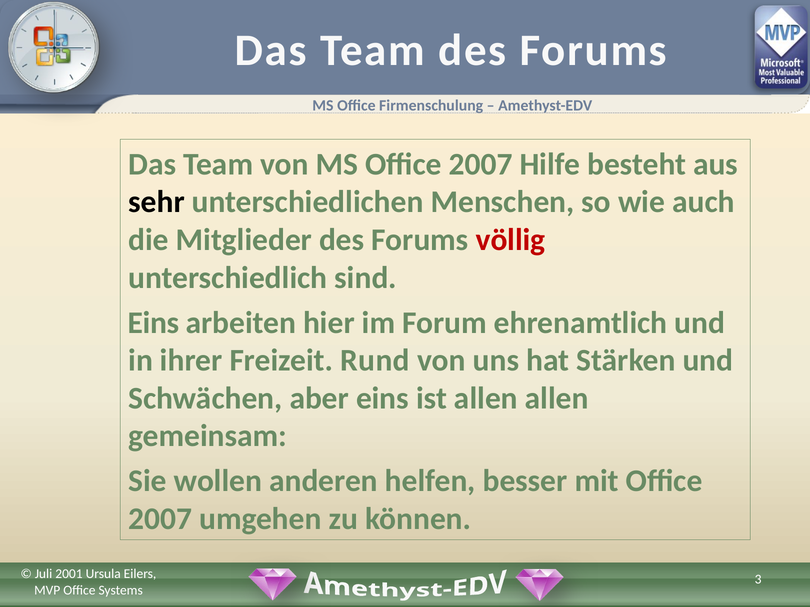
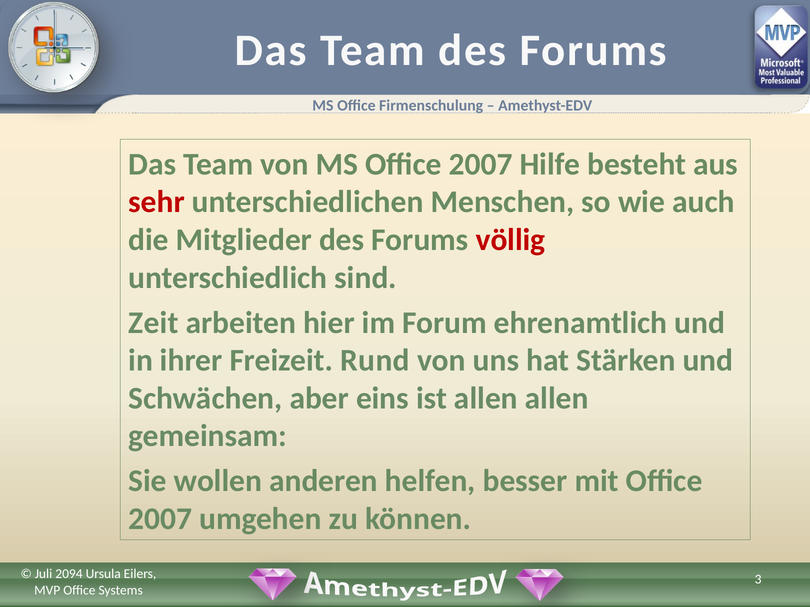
sehr colour: black -> red (157, 202)
Eins: Eins -> Zeit (153, 323)
2001: 2001 -> 2094 (69, 574)
